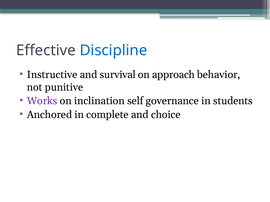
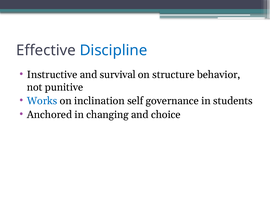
approach: approach -> structure (173, 75)
Works colour: purple -> blue (42, 101)
complete: complete -> changing (107, 115)
